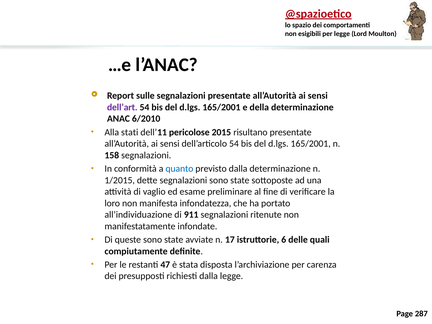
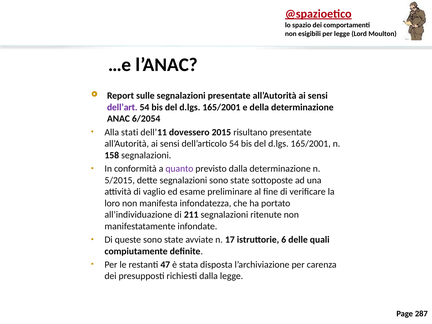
6/2010: 6/2010 -> 6/2054 (146, 119)
pericolose: pericolose -> dovessero (189, 132)
quanto colour: blue -> purple (179, 169)
1/2015: 1/2015 -> 5/2015 (120, 180)
911: 911 -> 211 (191, 215)
